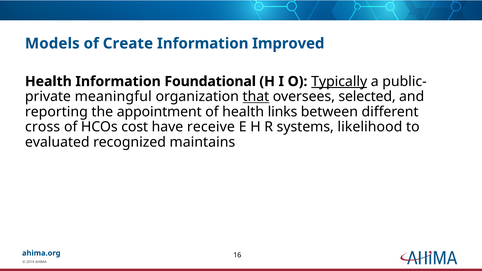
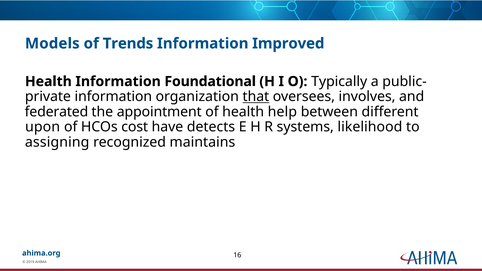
Create: Create -> Trends (128, 44)
Typically underline: present -> none (339, 81)
meaningful: meaningful -> information (113, 97)
selected: selected -> involves (367, 97)
reporting: reporting -> federated (56, 112)
links: links -> help (282, 112)
cross: cross -> upon (43, 127)
receive: receive -> detects (211, 127)
evaluated: evaluated -> assigning (57, 142)
